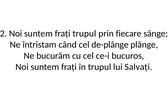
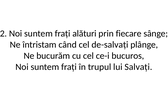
frați trupul: trupul -> alături (84, 34)
de-plânge: de-plânge -> de-salvați (110, 45)
